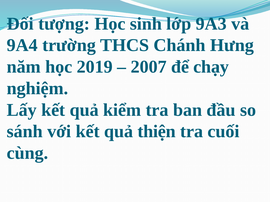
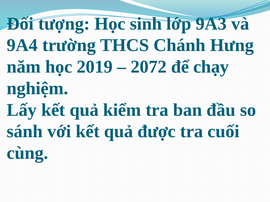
2007: 2007 -> 2072 (149, 67)
thiện: thiện -> được (157, 132)
